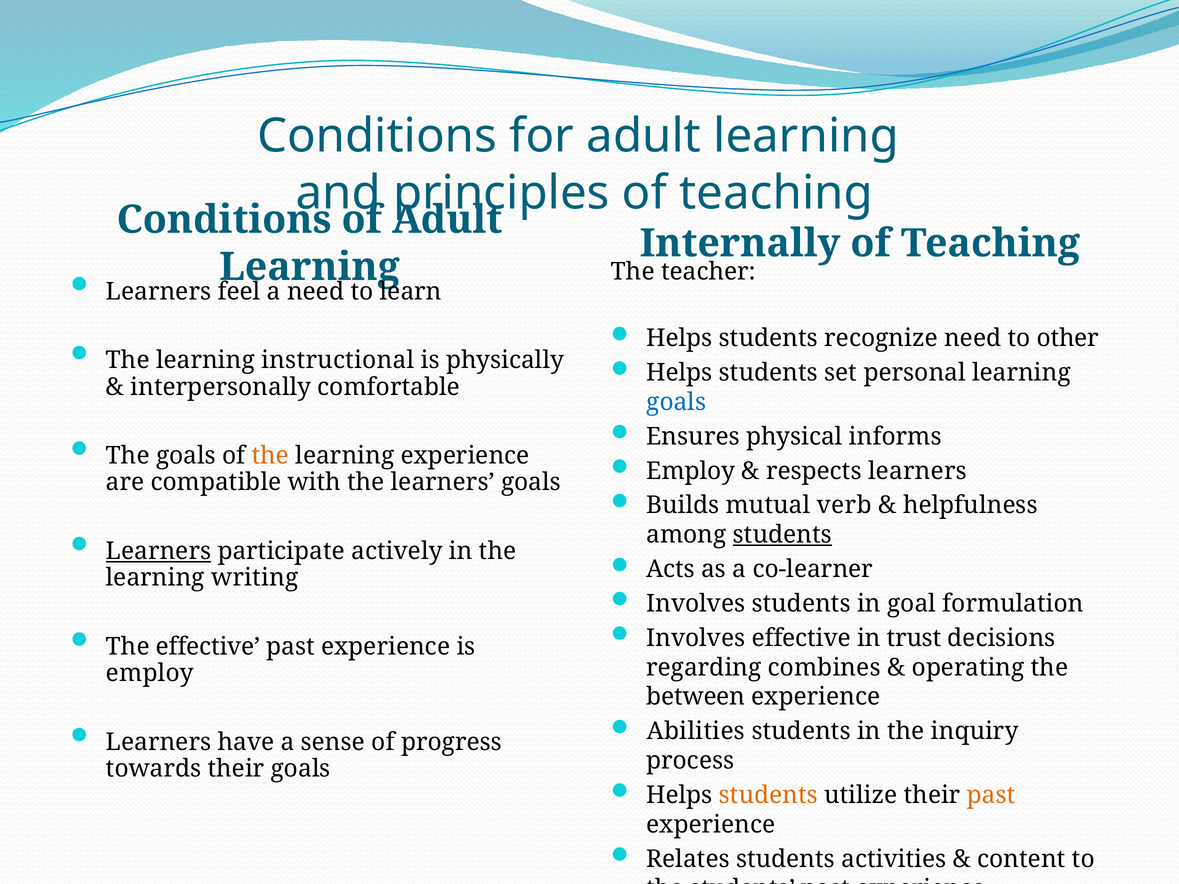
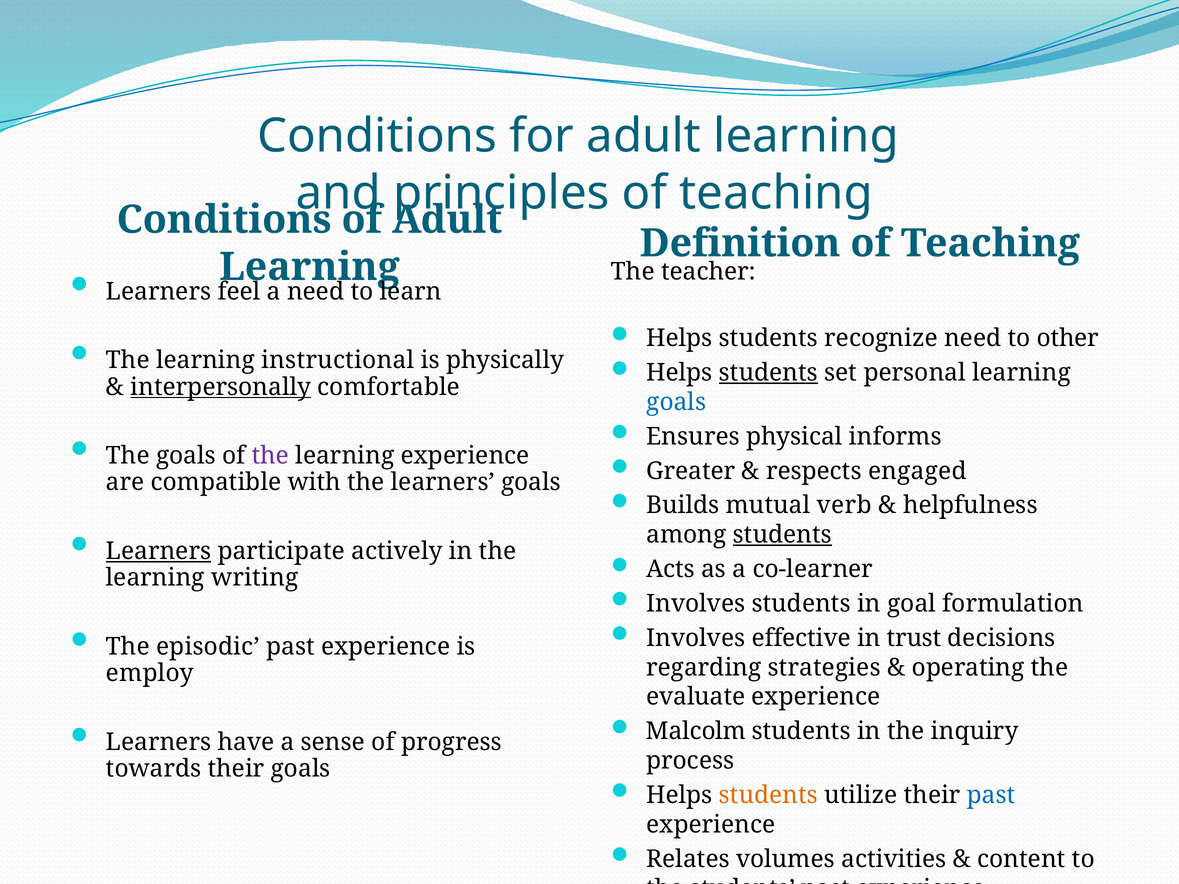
Internally: Internally -> Definition (740, 243)
students underline: none -> present (768, 373)
interpersonally underline: none -> present (221, 387)
the colour: orange -> purple (270, 456)
Employ: Employ -> Greater (691, 471)
respects learners: learners -> engaged (917, 471)
The effective: effective -> episodic (208, 647)
combines: combines -> strategies (824, 668)
between: between -> evaluate (696, 697)
Abilities: Abilities -> Malcolm (696, 731)
past colour: orange -> blue (991, 795)
Relates students: students -> volumes (785, 859)
